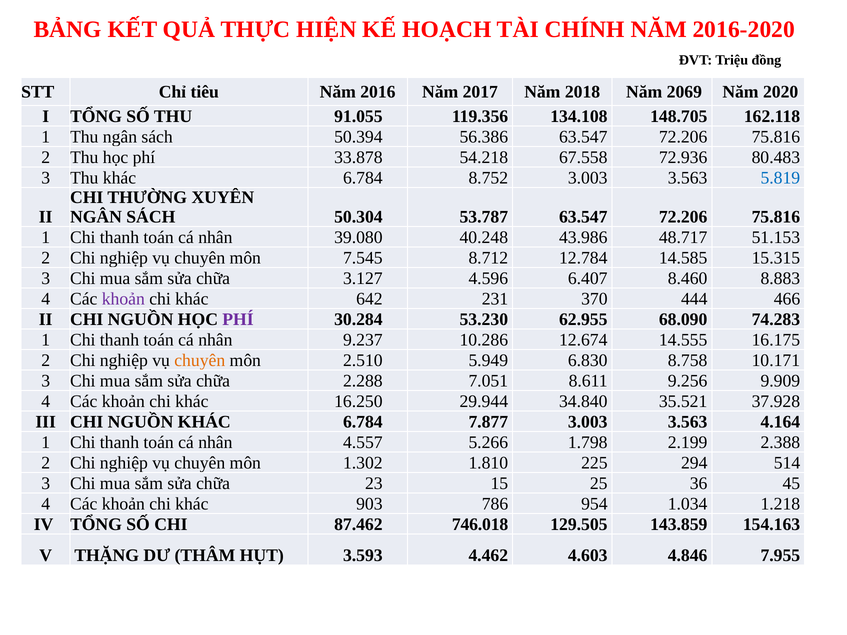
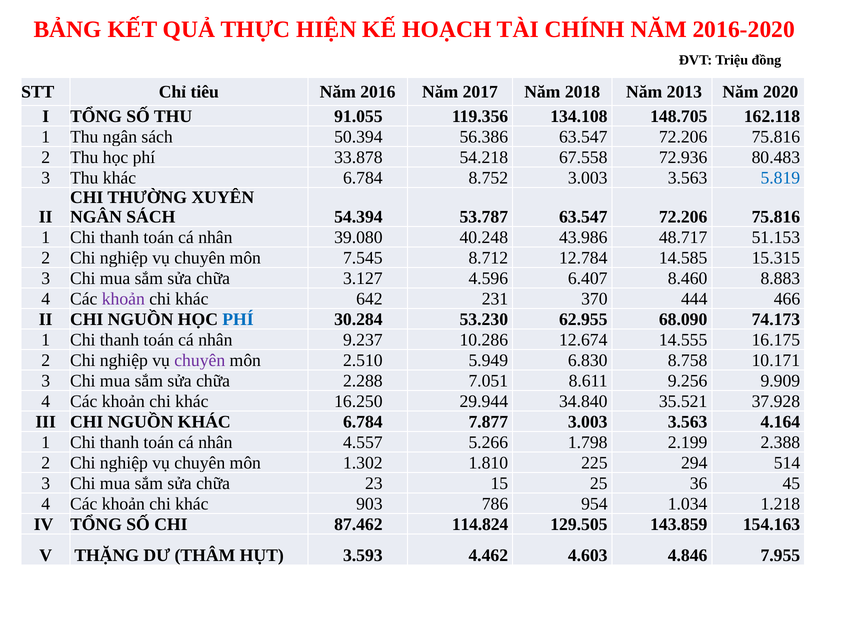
2069: 2069 -> 2013 (684, 92)
50.304: 50.304 -> 54.394 (358, 217)
PHÍ colour: purple -> blue (238, 320)
74.283: 74.283 -> 74.173 (776, 320)
chuyên colour: orange -> purple (200, 361)
746.018: 746.018 -> 114.824 (480, 525)
